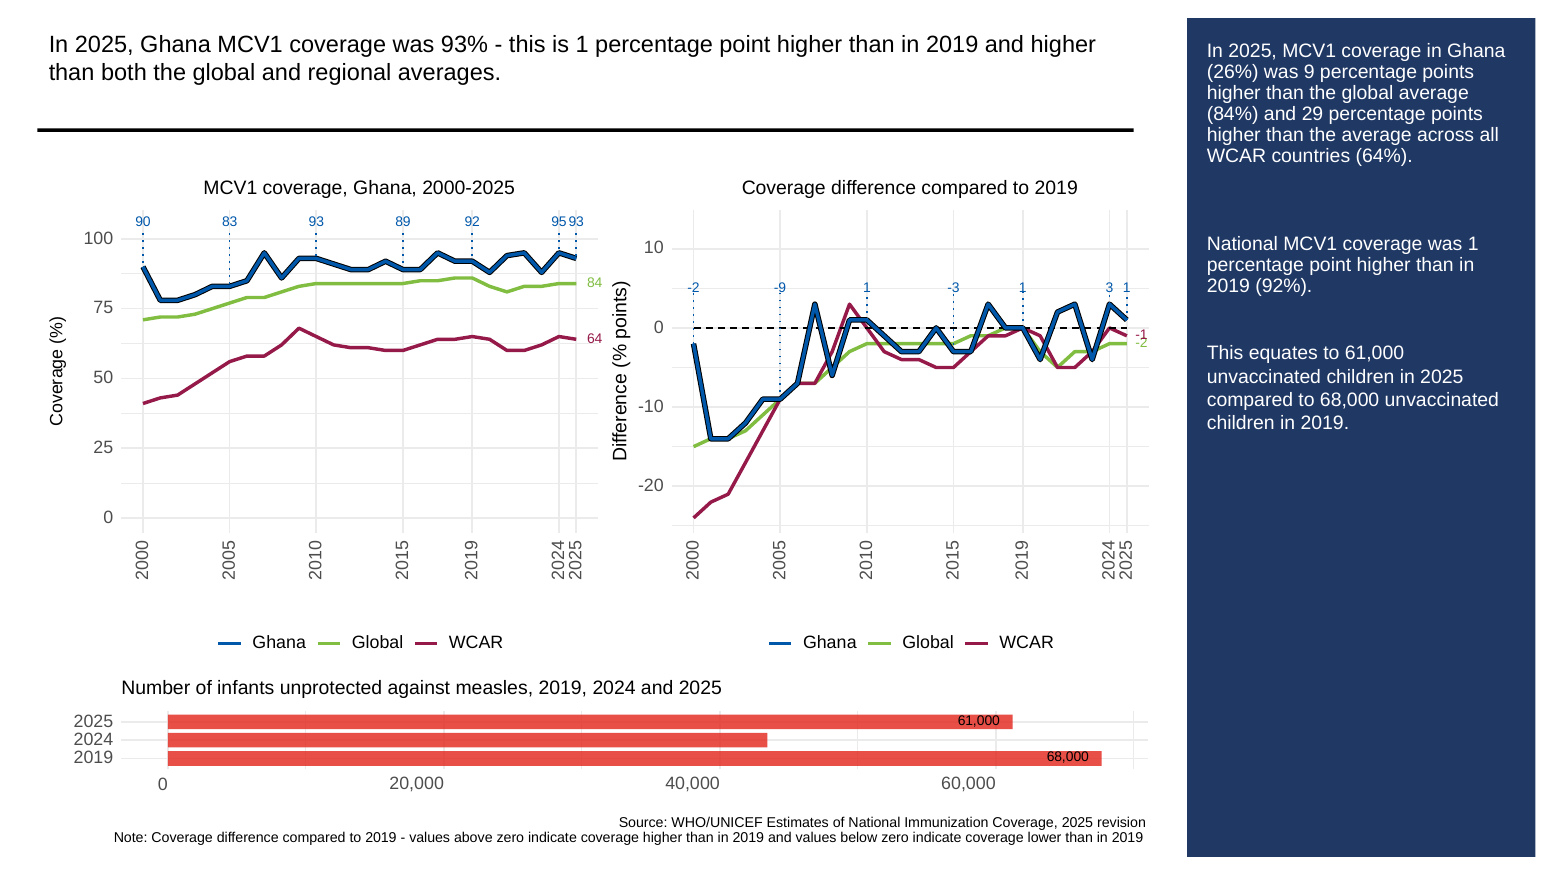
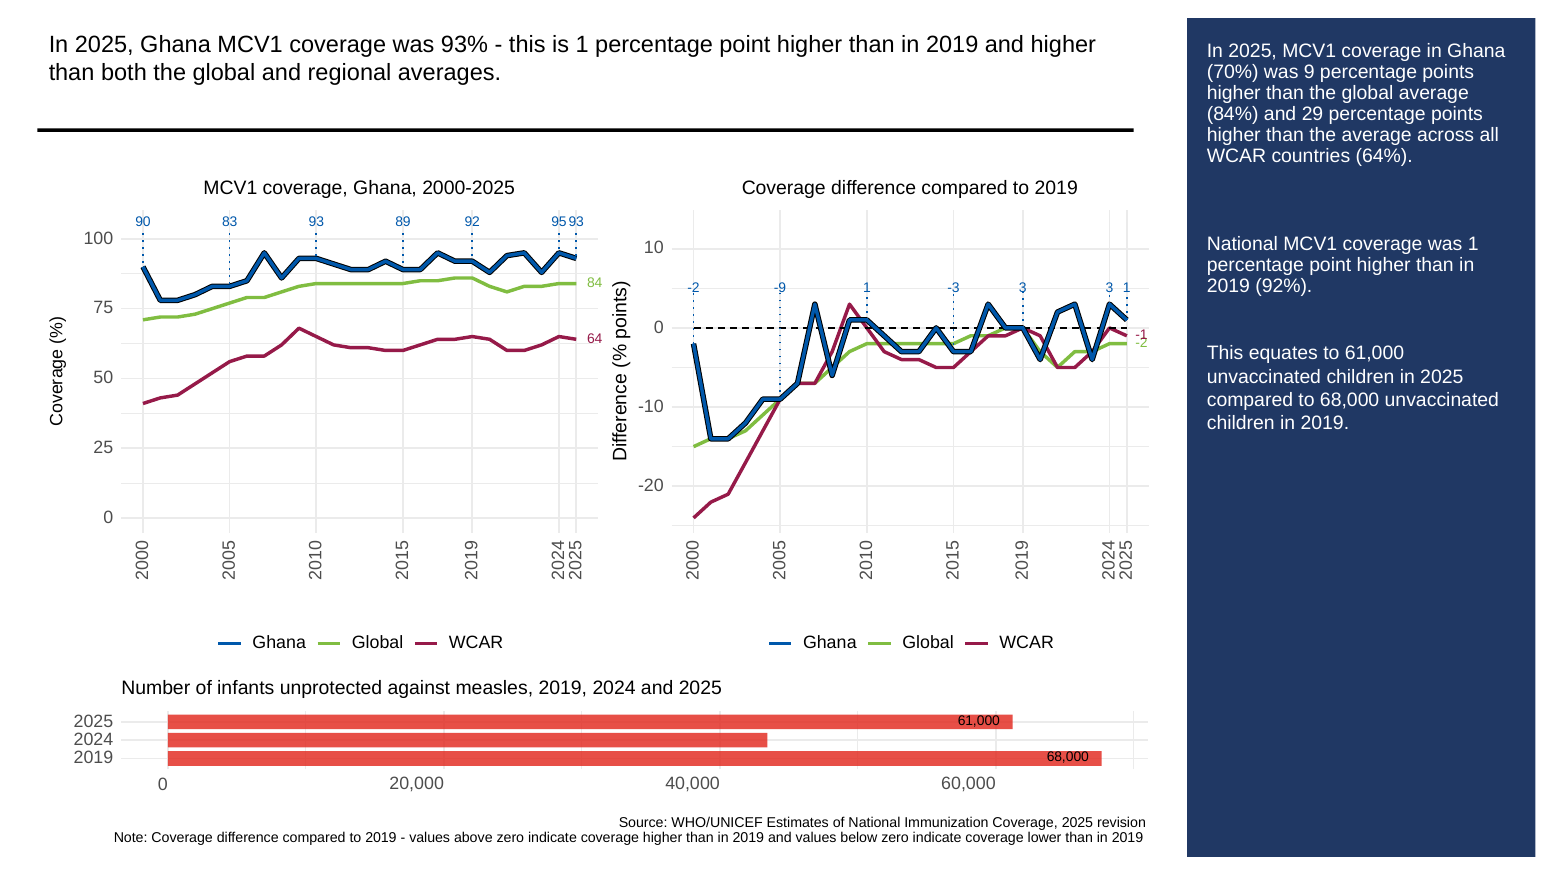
26%: 26% -> 70% (1233, 72)
-3 1: 1 -> 3 (1023, 288)
